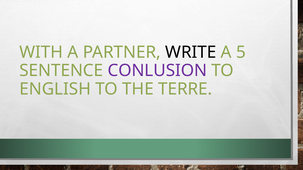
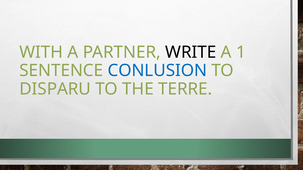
5: 5 -> 1 (241, 52)
CONLUSION colour: purple -> blue (157, 71)
ENGLISH: ENGLISH -> DISPARU (55, 89)
